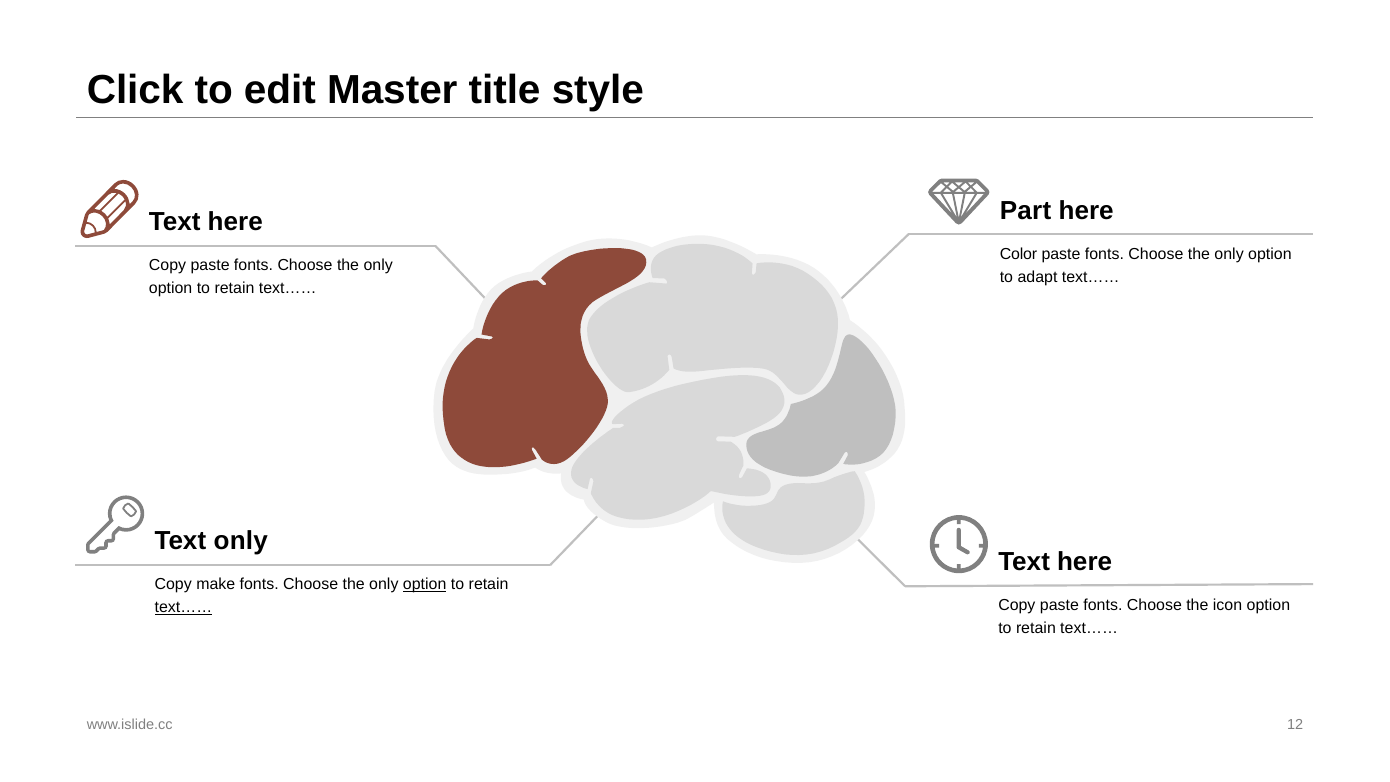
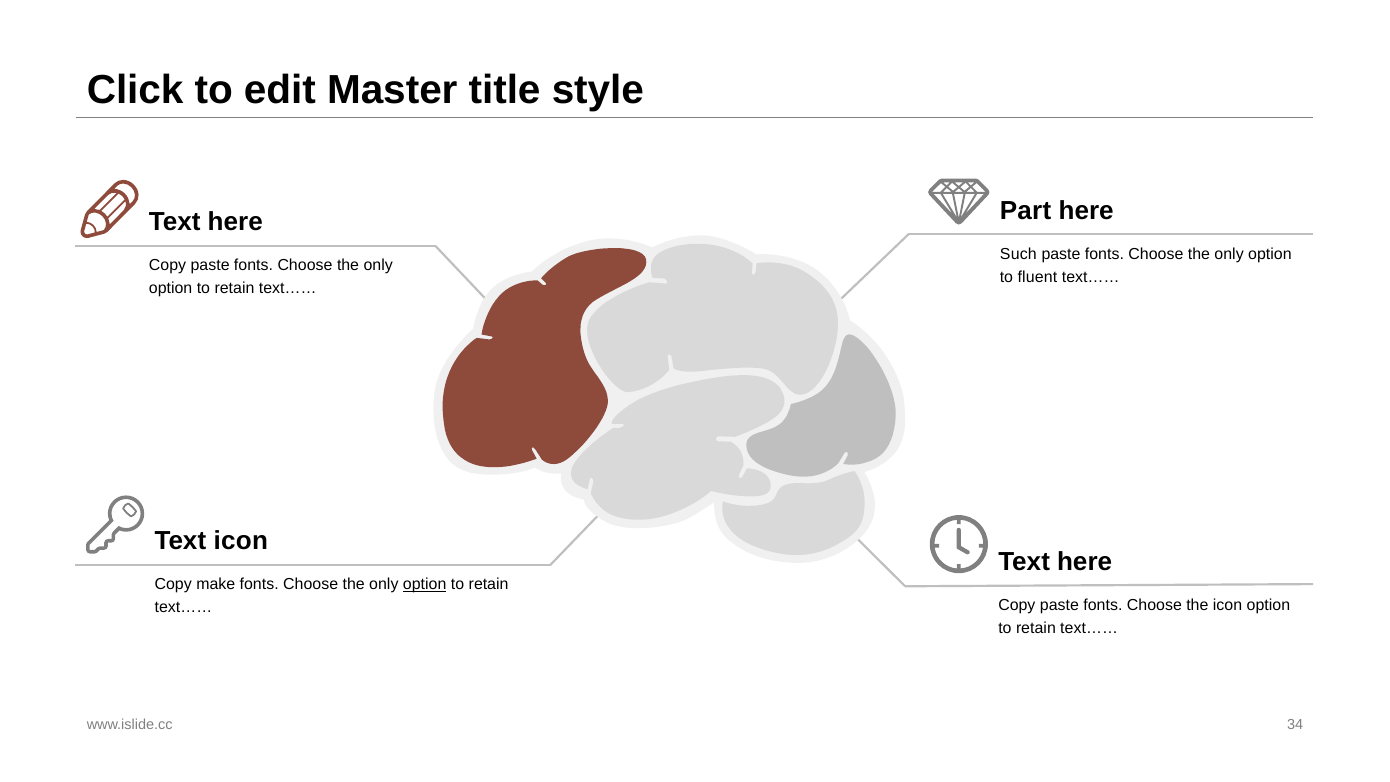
Color: Color -> Such (1018, 254)
adapt: adapt -> fluent (1037, 277)
Text only: only -> icon (241, 541)
text…… underline: present -> none (183, 607)
12: 12 -> 34 (1295, 724)
